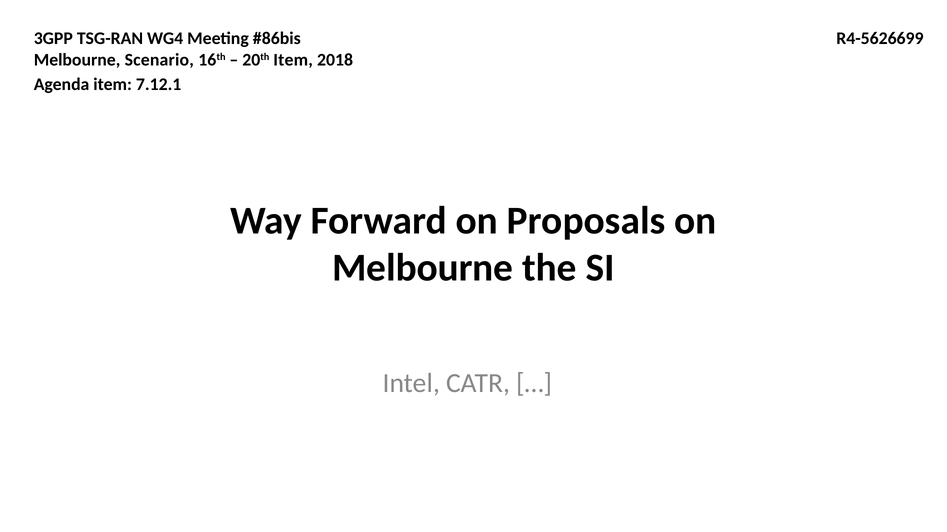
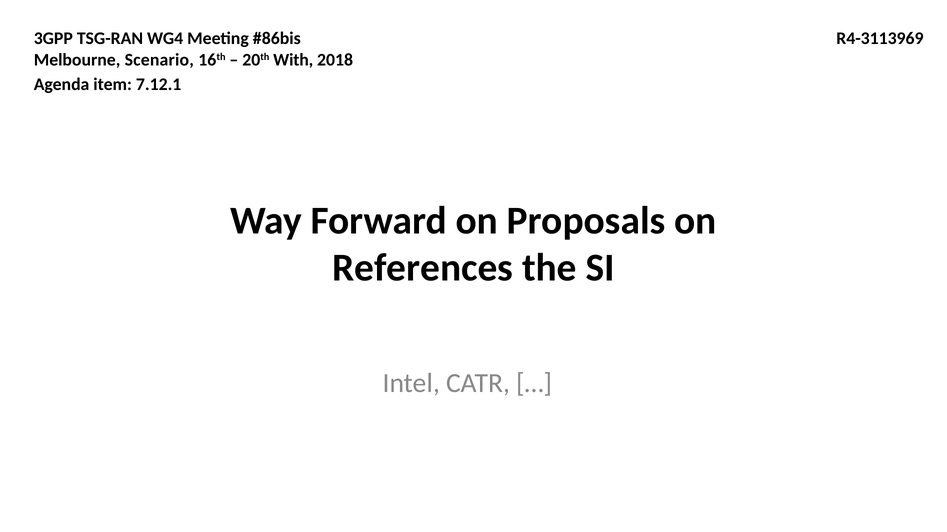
R4-5626699: R4-5626699 -> R4-3113969 (880, 39)
20th Item: Item -> With (293, 60)
Melbourne: Melbourne -> References (423, 268)
